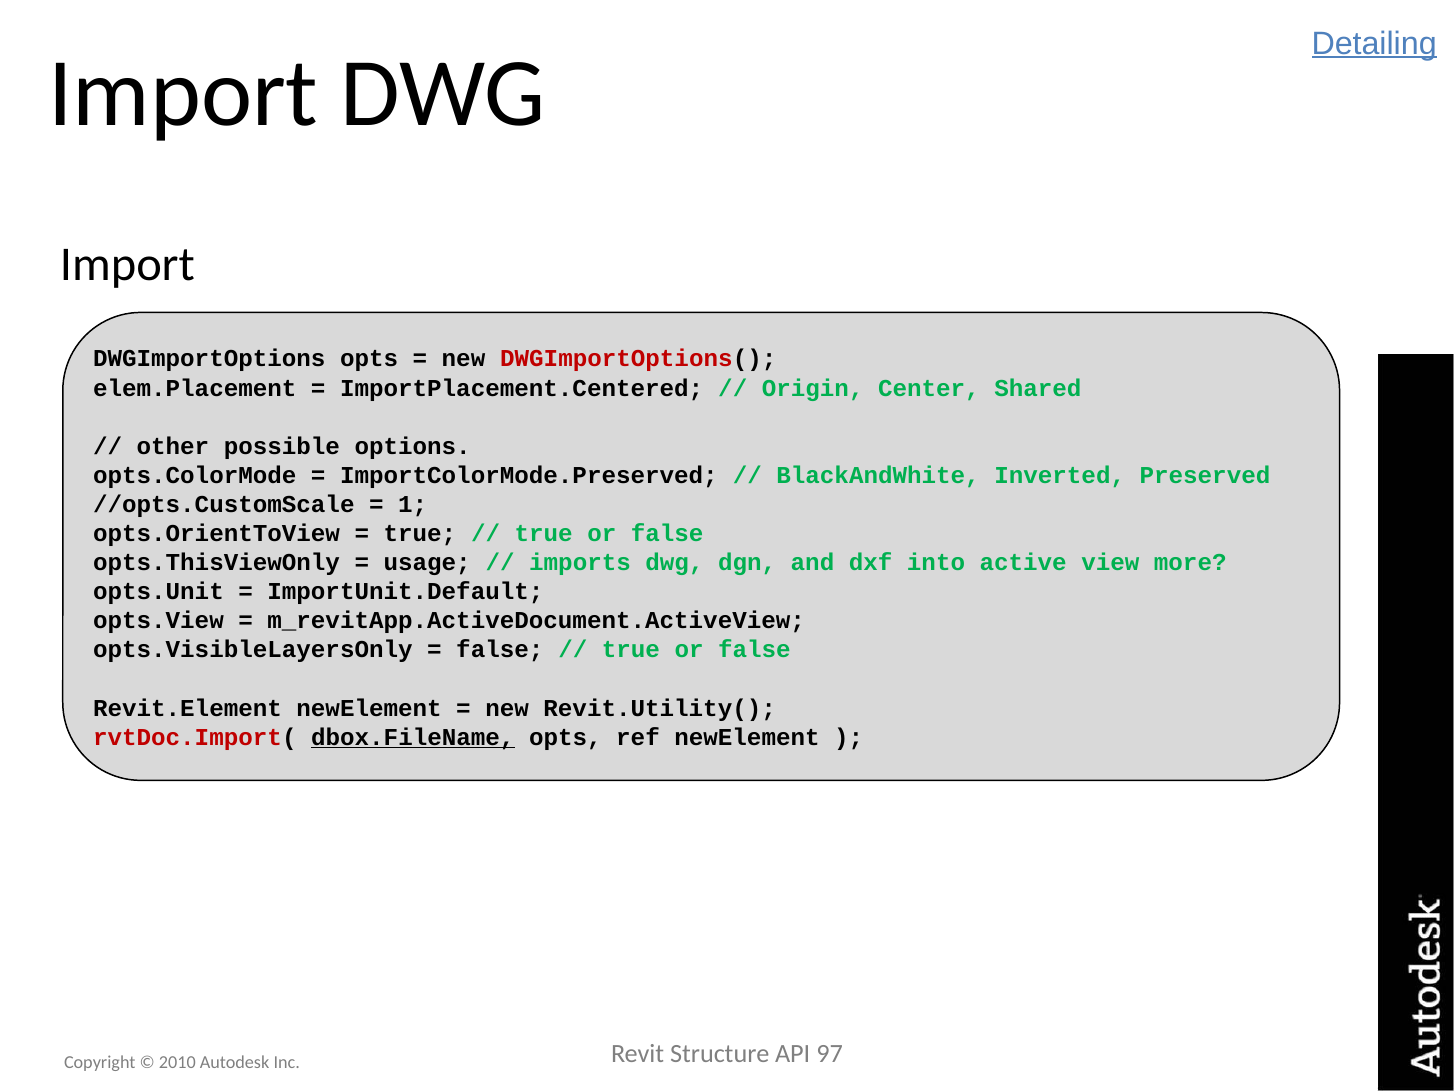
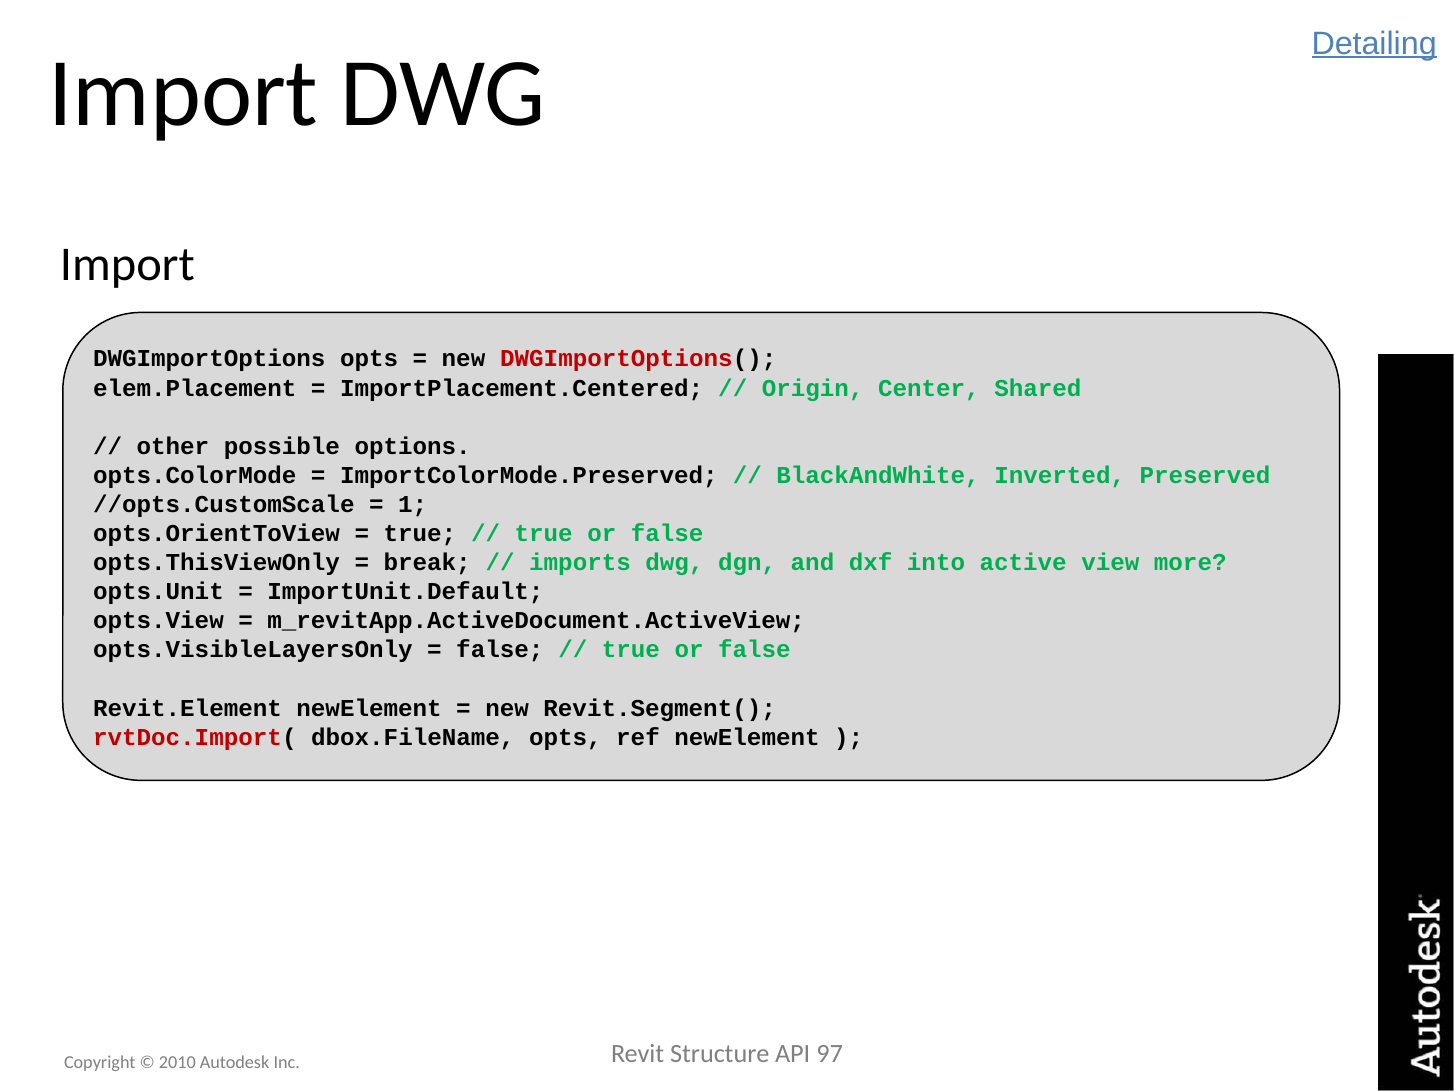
usage: usage -> break (427, 562)
Revit.Utility(: Revit.Utility( -> Revit.Segment( (660, 708)
dbox.FileName underline: present -> none (413, 737)
